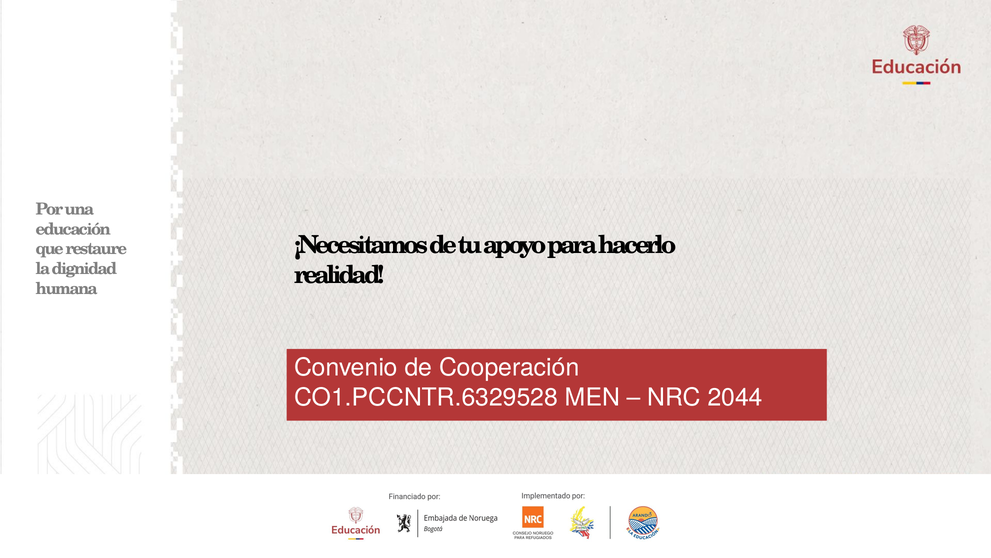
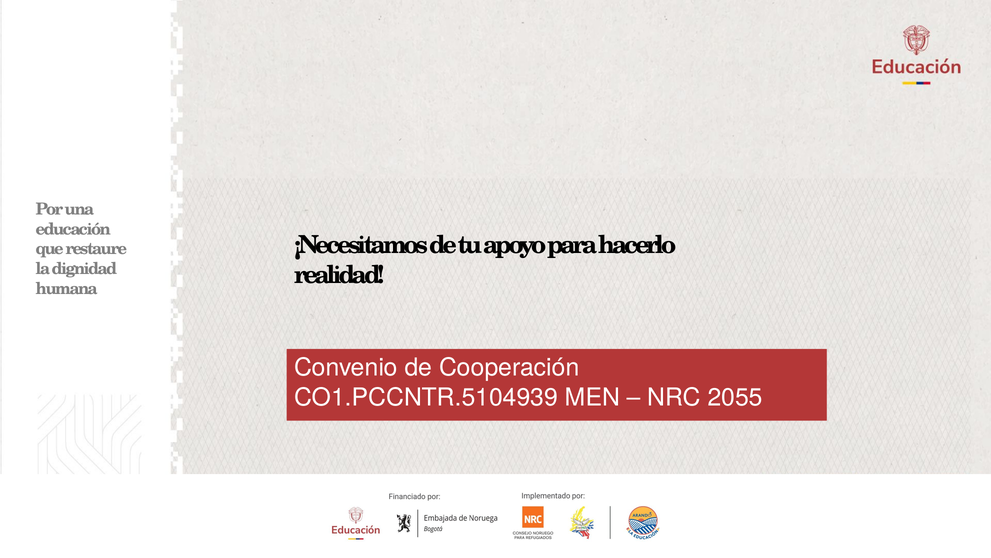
CO1.PCCNTR.6329528: CO1.PCCNTR.6329528 -> CO1.PCCNTR.5104939 (426, 397)
2044: 2044 -> 2055 (735, 397)
